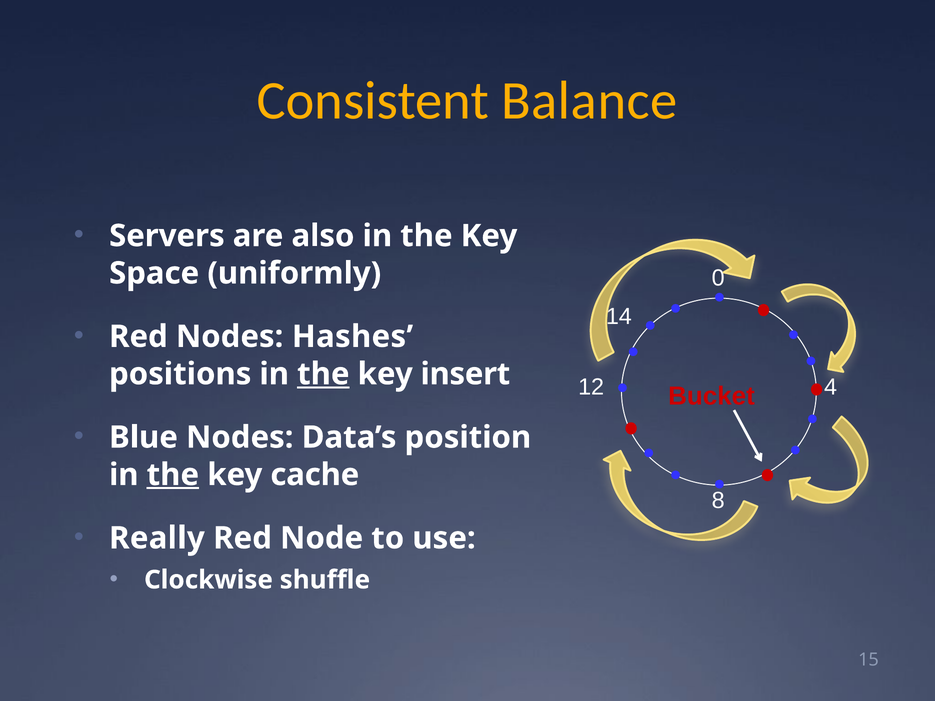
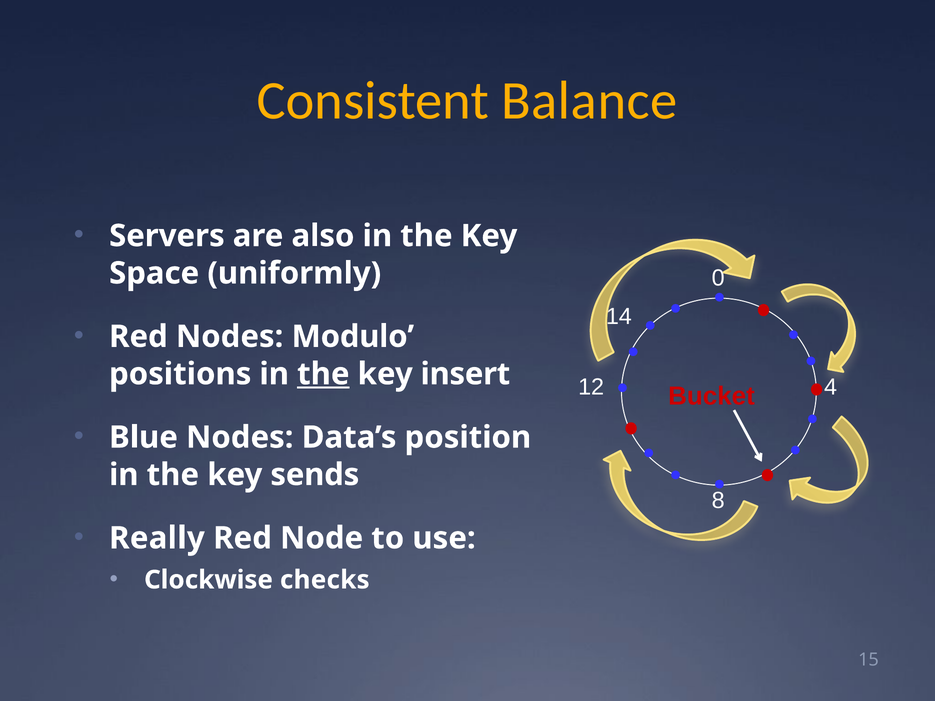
Hashes: Hashes -> Modulo (353, 337)
the underline: present -> none (173, 475)
cache: cache -> sends (315, 475)
shuffle: shuffle -> checks (325, 580)
